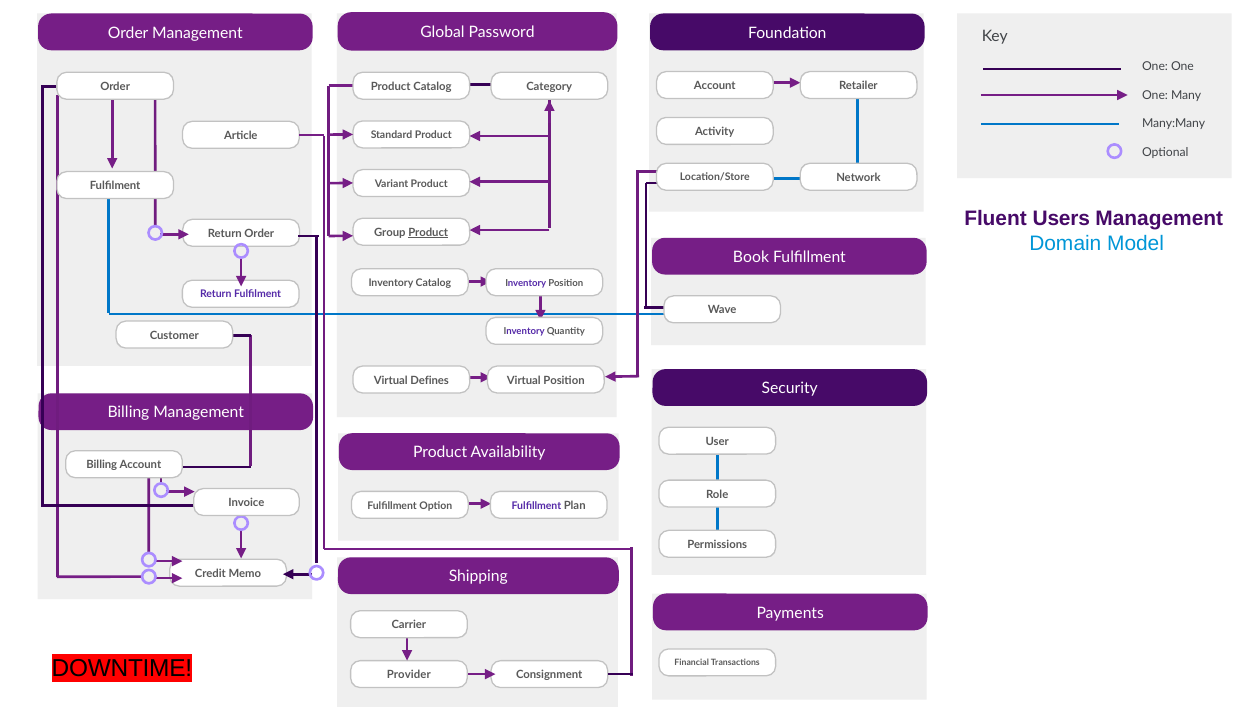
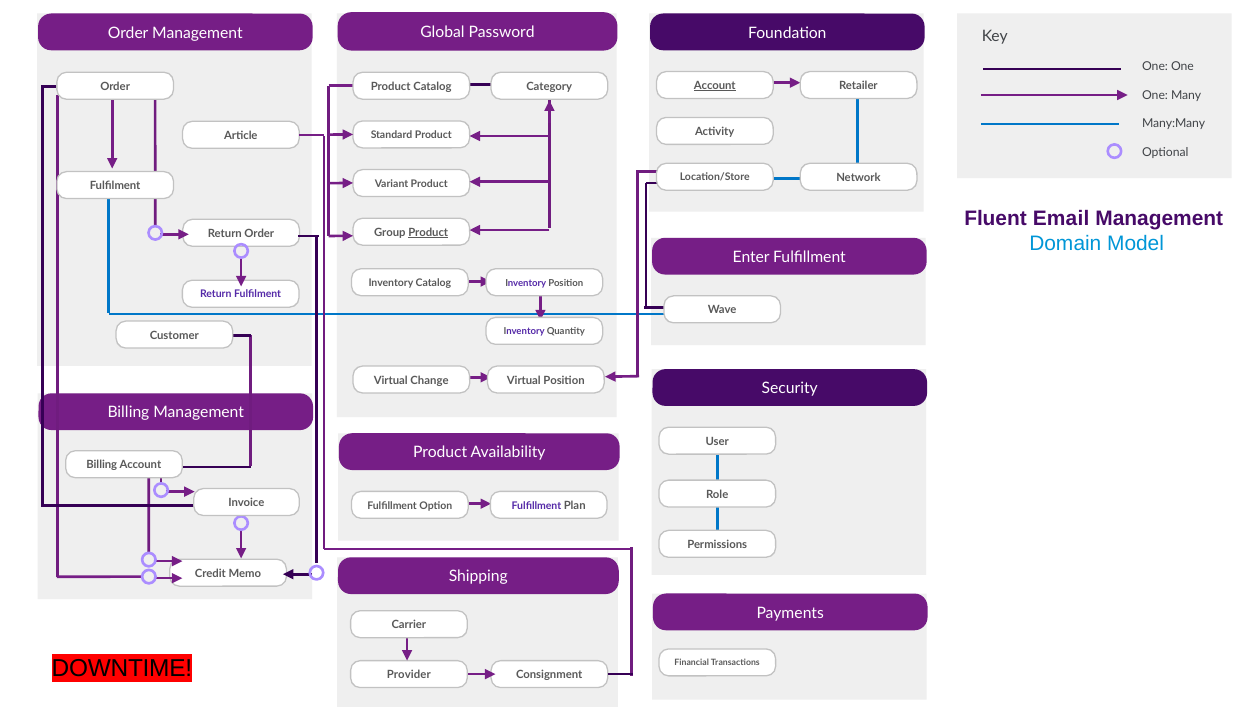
Account underline: none -> present (715, 86)
Users: Users -> Email (1061, 219)
Book: Book -> Enter (751, 257)
Defines: Defines -> Change (430, 380)
